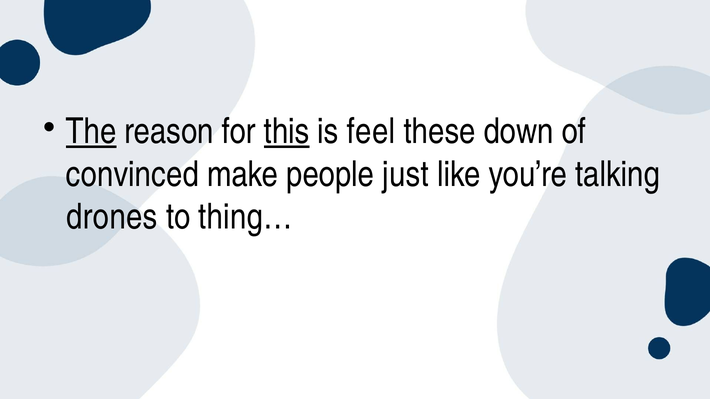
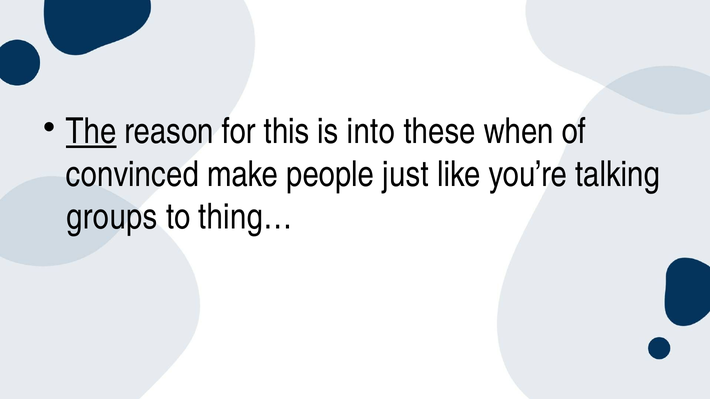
this underline: present -> none (287, 132)
feel: feel -> into (371, 132)
down: down -> when (519, 132)
drones: drones -> groups (112, 217)
